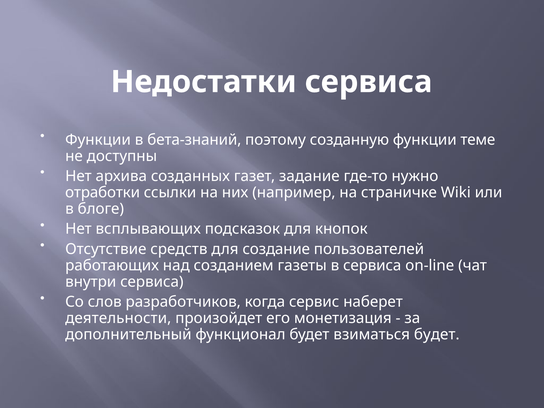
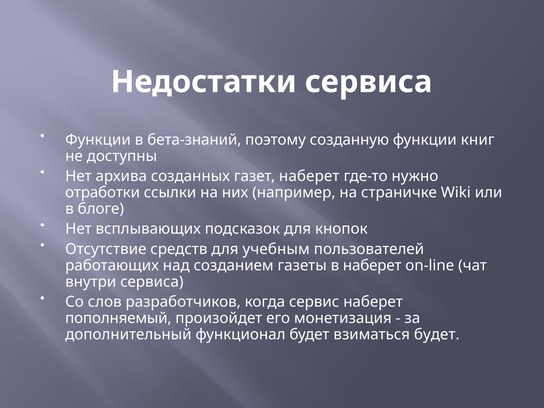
теме: теме -> книг (478, 140)
газет задание: задание -> наберет (309, 176)
создание: создание -> учебным (276, 249)
в сервиса: сервиса -> наберет (372, 265)
деятельности: деятельности -> пополняемый (118, 318)
